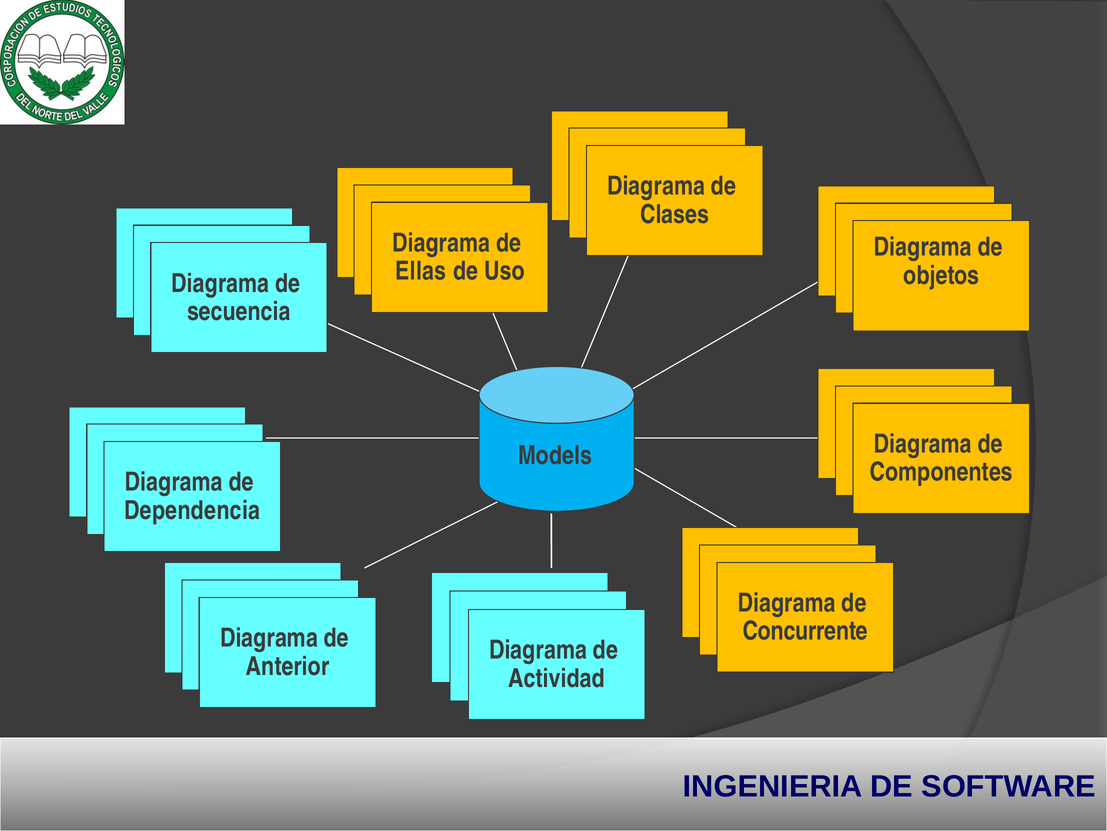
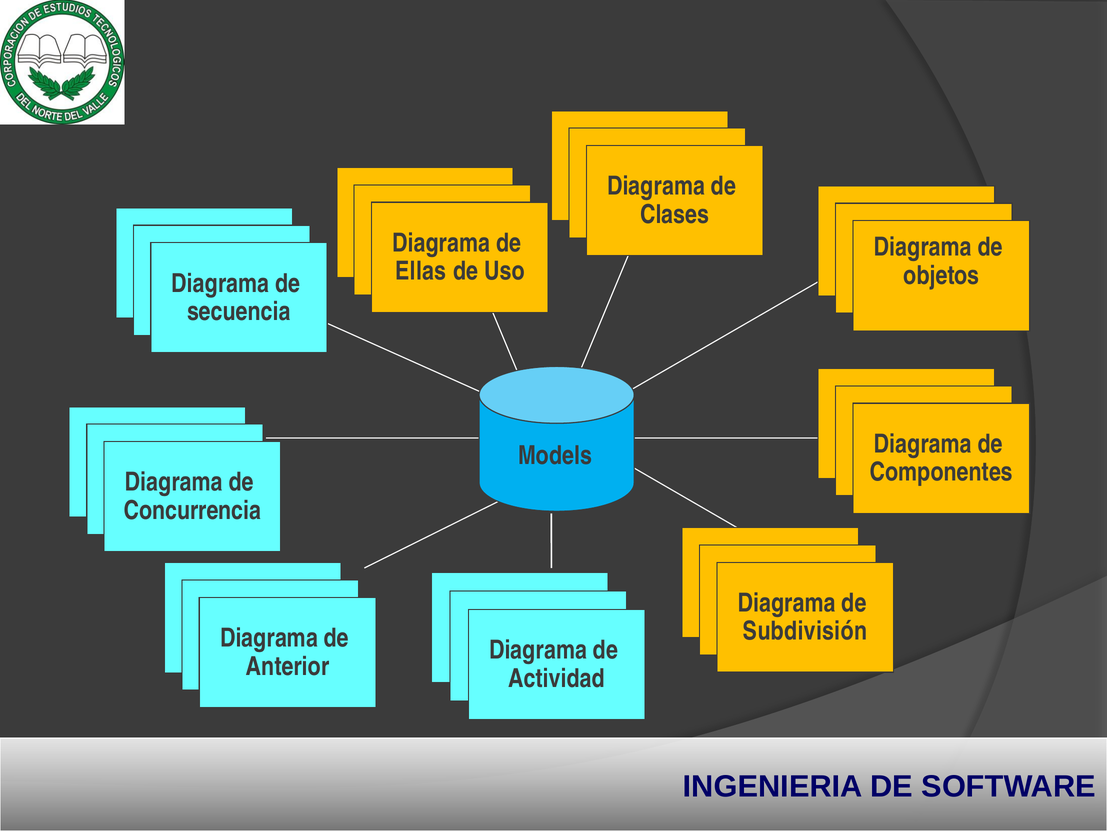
Dependencia: Dependencia -> Concurrencia (192, 510)
Concurrente: Concurrente -> Subdivisión (805, 631)
